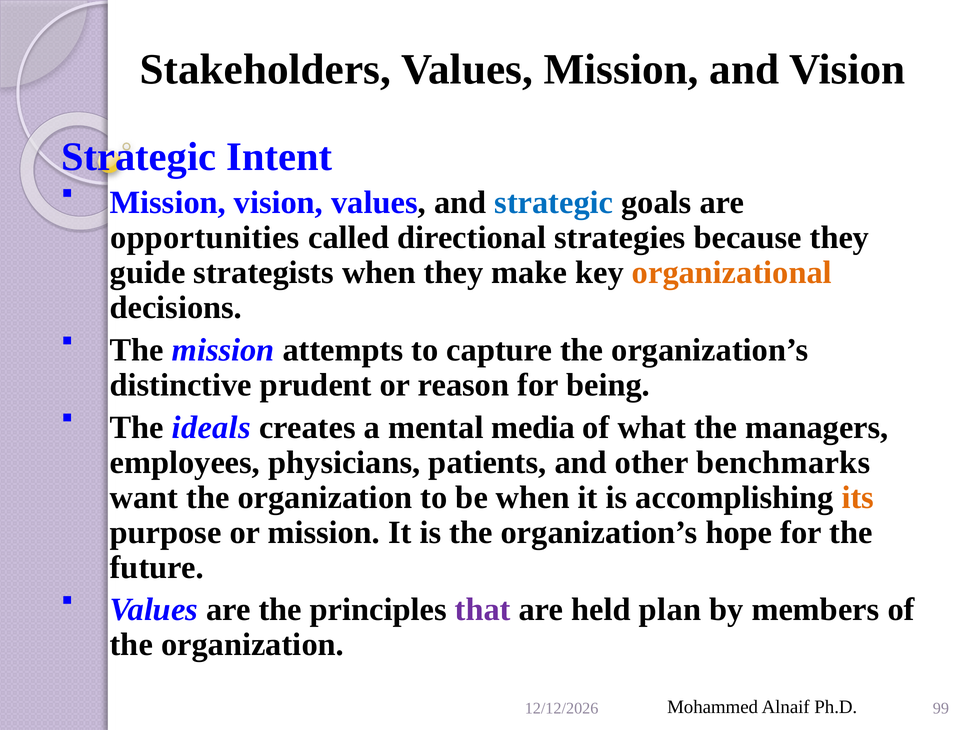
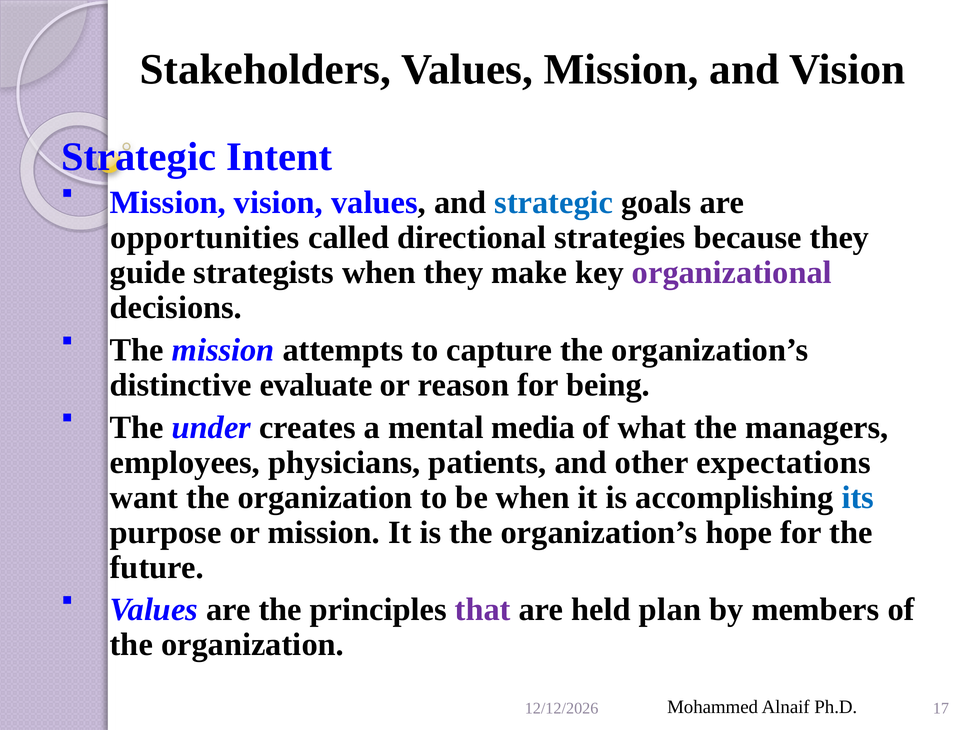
organizational colour: orange -> purple (732, 273)
prudent: prudent -> evaluate (316, 385)
ideals: ideals -> under (211, 427)
benchmarks: benchmarks -> expectations (783, 462)
its colour: orange -> blue (858, 497)
99: 99 -> 17 (941, 708)
